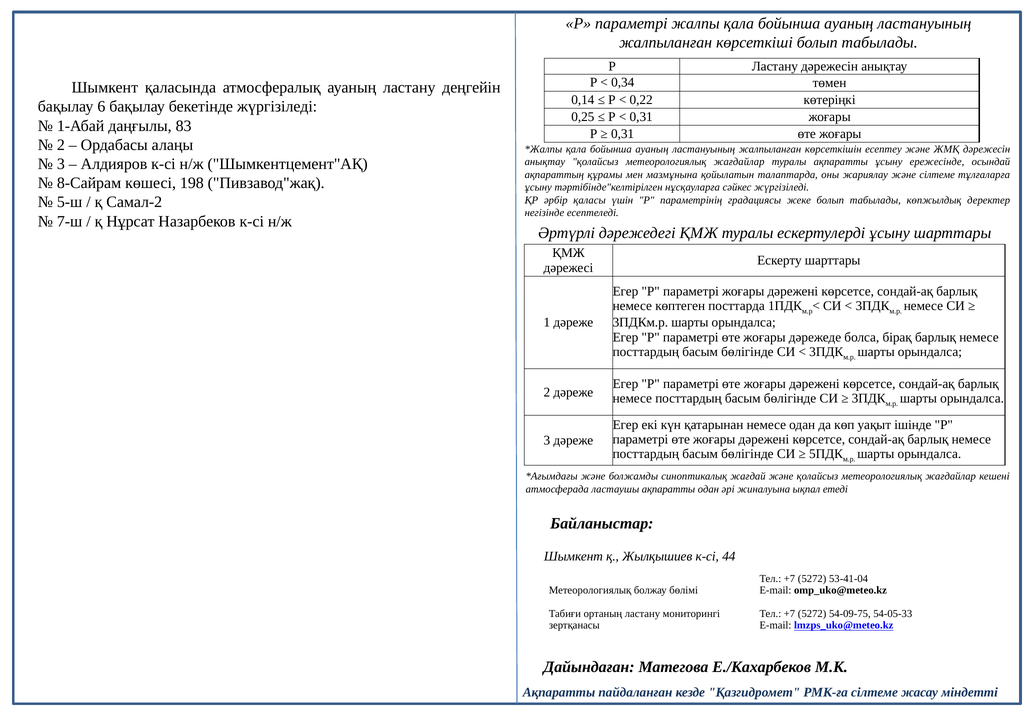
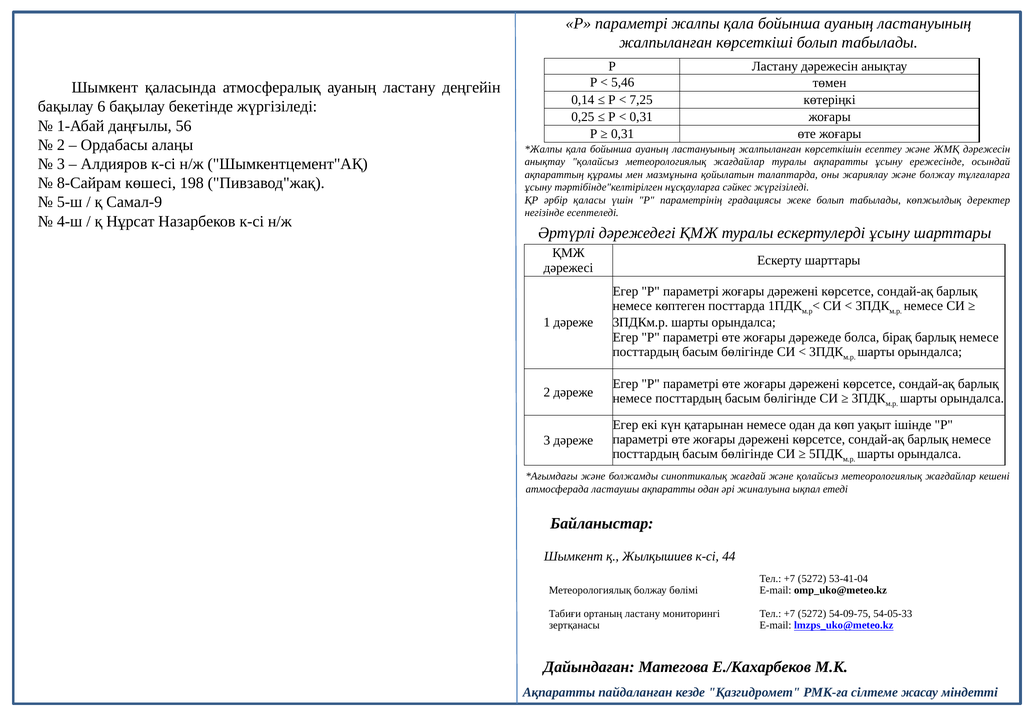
0,34: 0,34 -> 5,46 (623, 83)
0,22: 0,22 -> 7,25 (641, 100)
83: 83 -> 56 (184, 126)
және сілтеме: сілтеме -> болжау (937, 175)
Самал-2: Самал-2 -> Самал-9 (134, 202)
7-ш: 7-ш -> 4-ш (70, 221)
